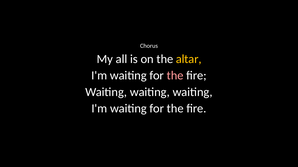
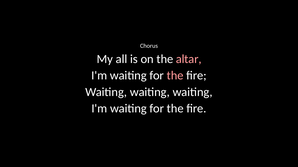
altar colour: yellow -> pink (189, 59)
